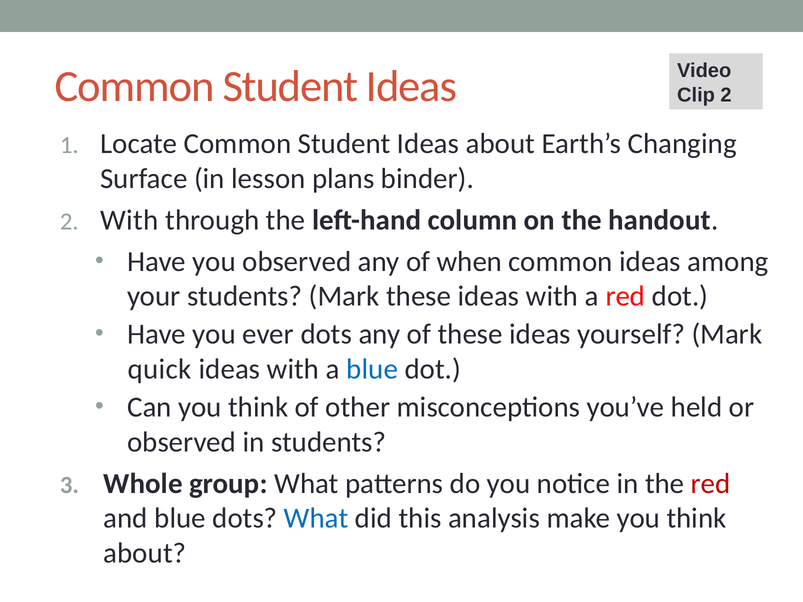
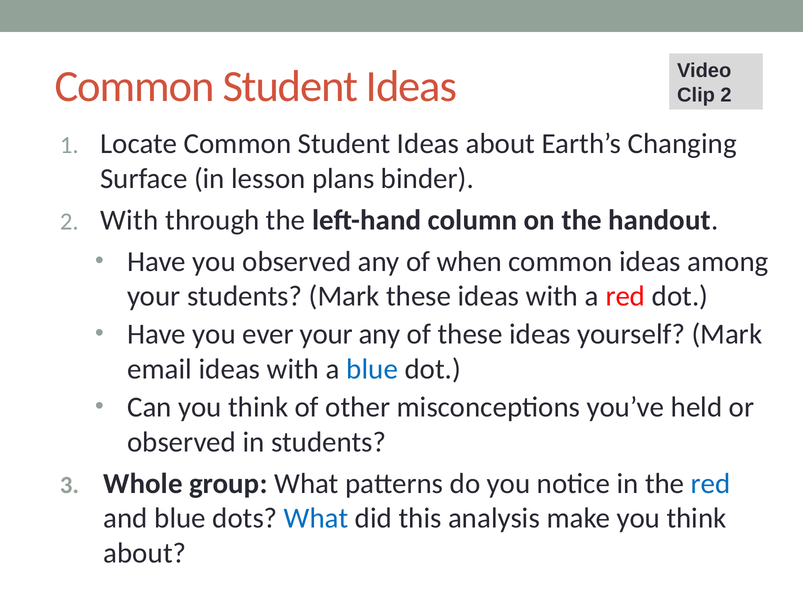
ever dots: dots -> your (326, 335)
quick: quick -> email (160, 369)
red colour: red -> blue (711, 484)
